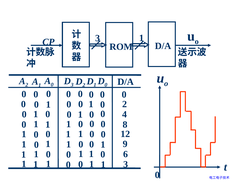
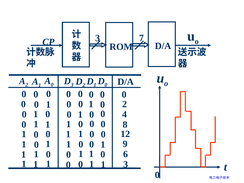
3 1: 1 -> 7 (141, 38)
